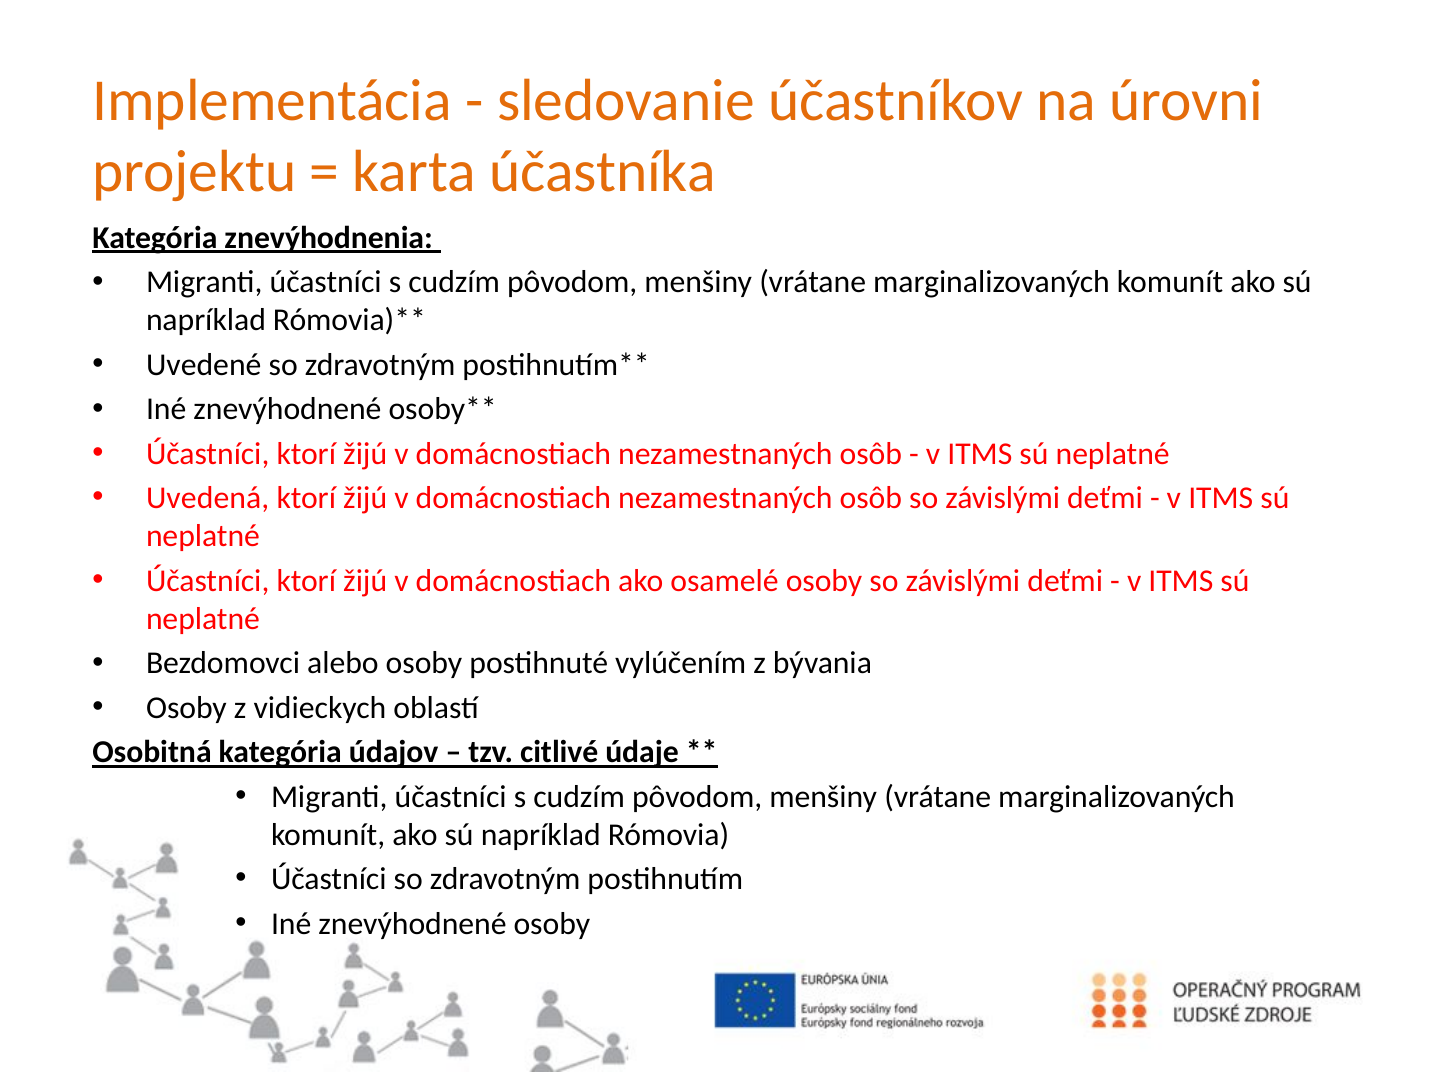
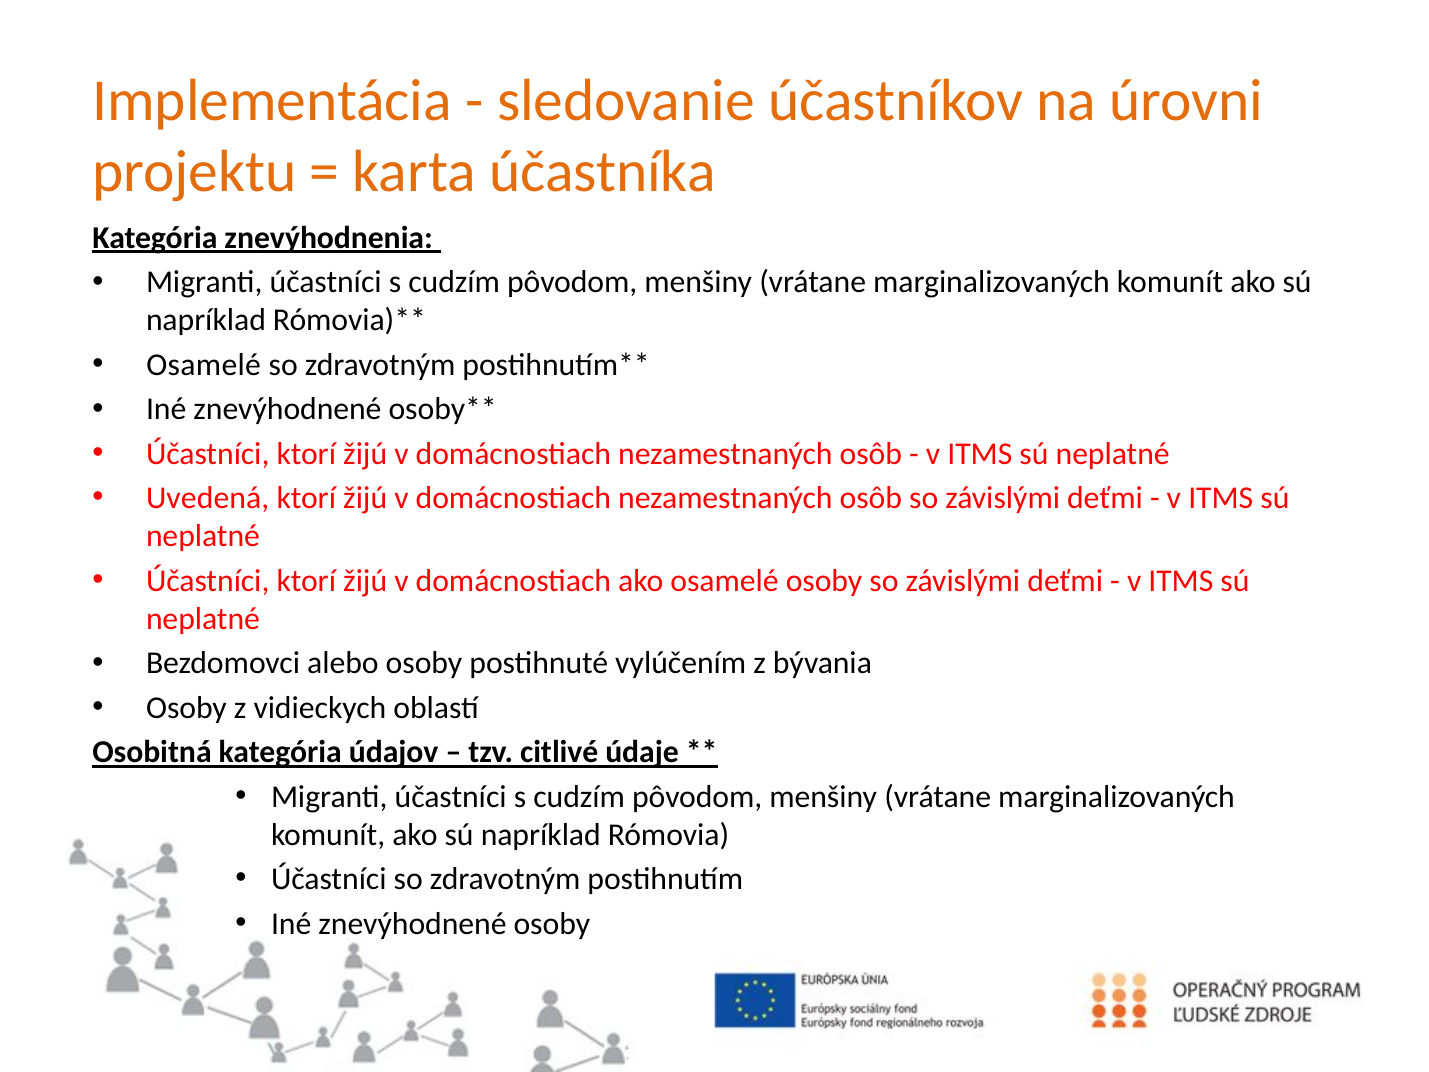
Uvedené: Uvedené -> Osamelé (204, 365)
